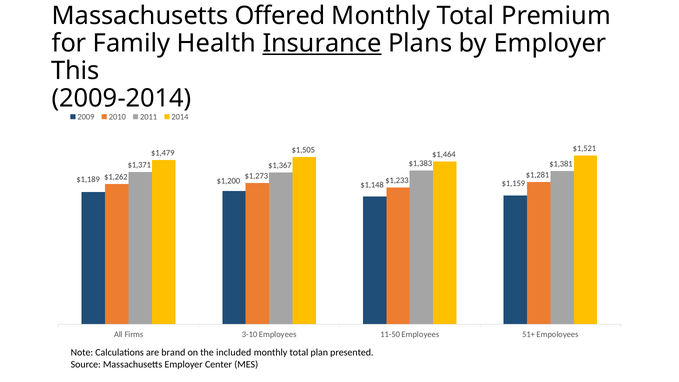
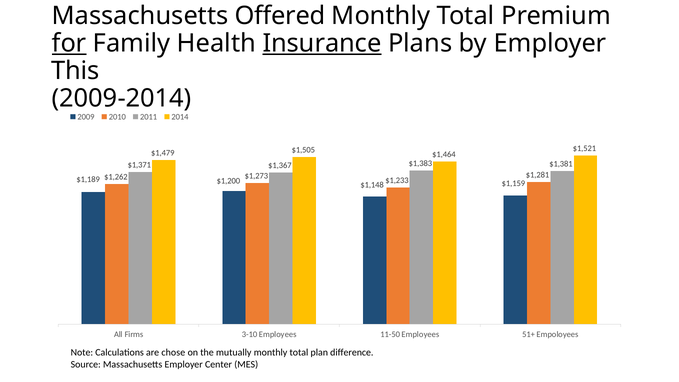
for underline: none -> present (69, 43)
brand: brand -> chose (173, 353)
included: included -> mutually (234, 353)
presented: presented -> difference (352, 353)
